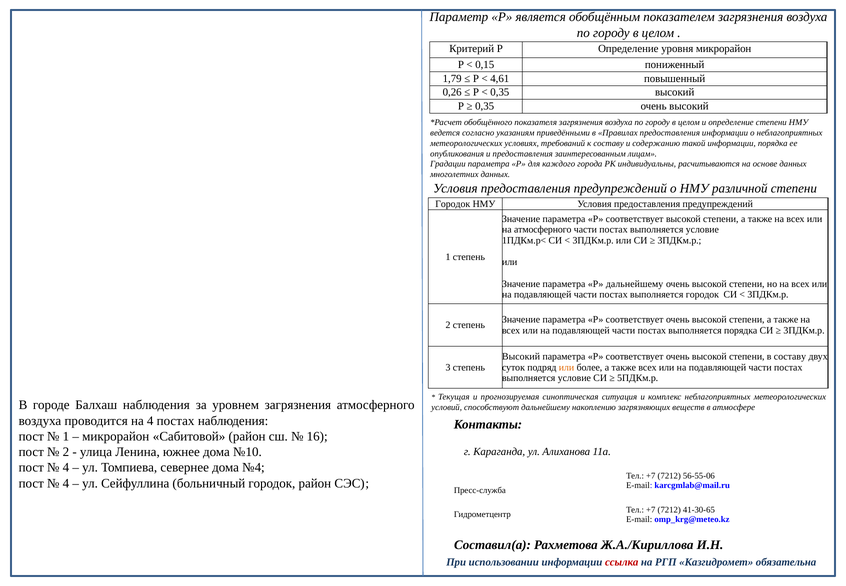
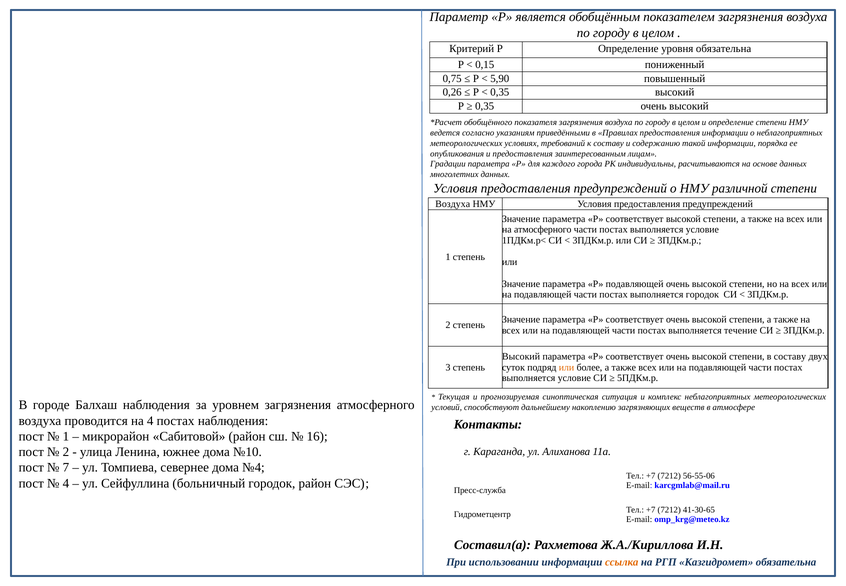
уровня микрорайон: микрорайон -> обязательна (724, 49)
1,79: 1,79 -> 0,75 (452, 78)
4,61: 4,61 -> 5,90 (500, 78)
Городок: Городок -> Воздуха (453, 204)
Р дальнейшему: дальнейшему -> подавляющей (635, 284)
выполняется порядка: порядка -> течение (741, 330)
4: 4 -> 7 (66, 467)
ссылка colour: red -> orange (622, 562)
